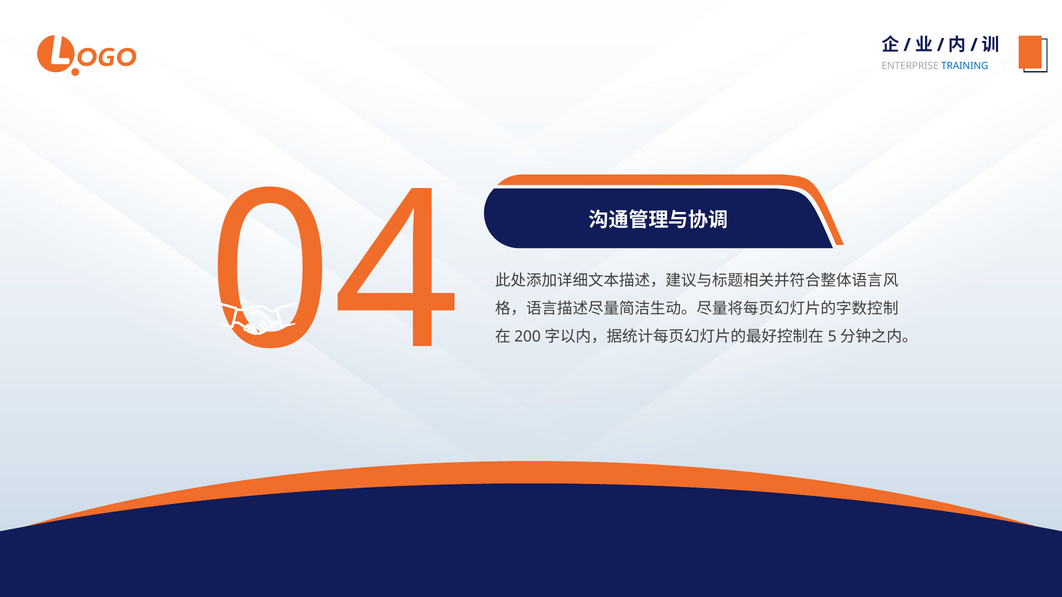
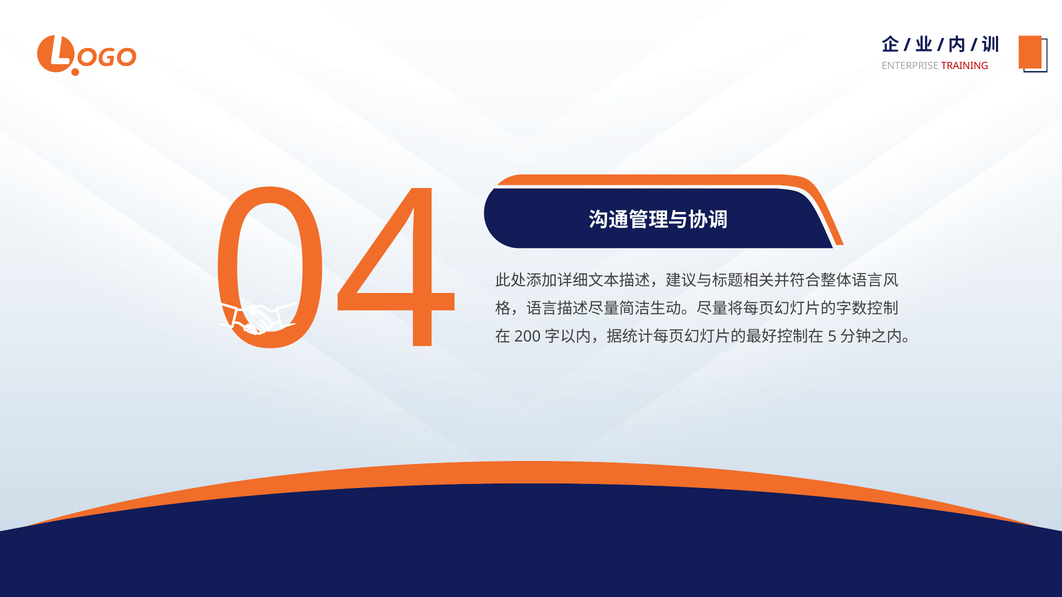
TRAINING colour: blue -> red (965, 66)
